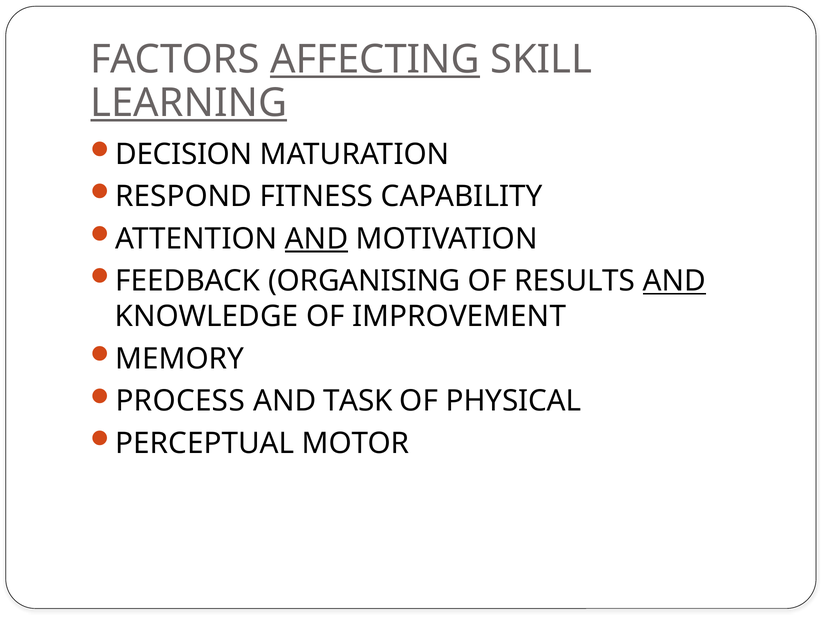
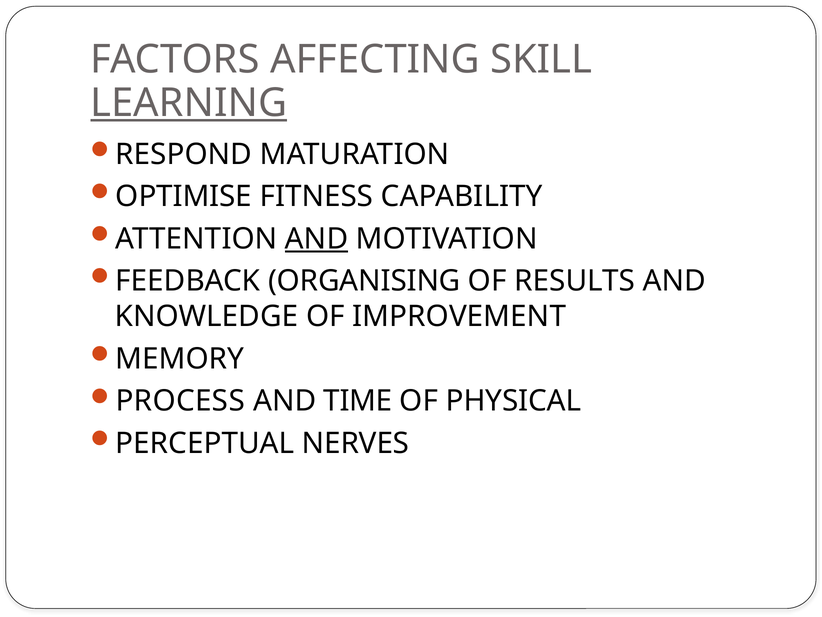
AFFECTING underline: present -> none (375, 60)
DECISION: DECISION -> RESPOND (184, 154)
RESPOND: RESPOND -> OPTIMISE (184, 196)
AND underline: present -> none (674, 281)
TASK: TASK -> TIME (358, 401)
MOTOR: MOTOR -> NERVES (356, 443)
